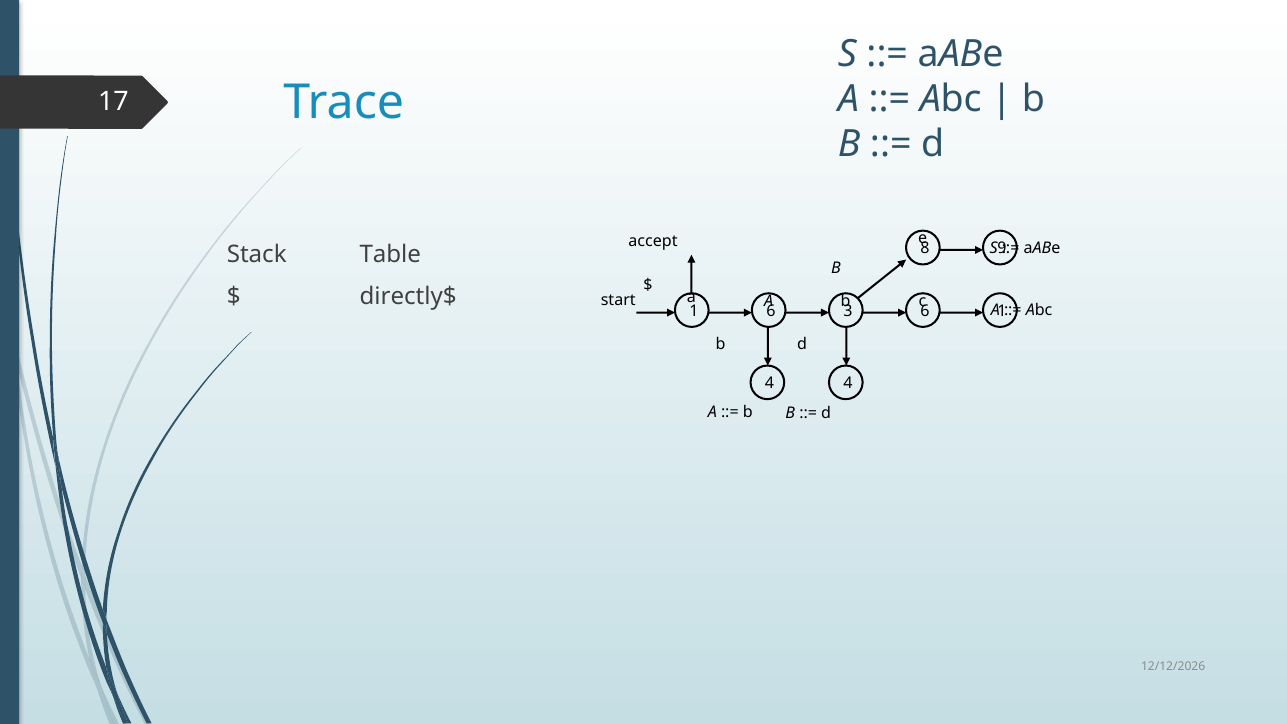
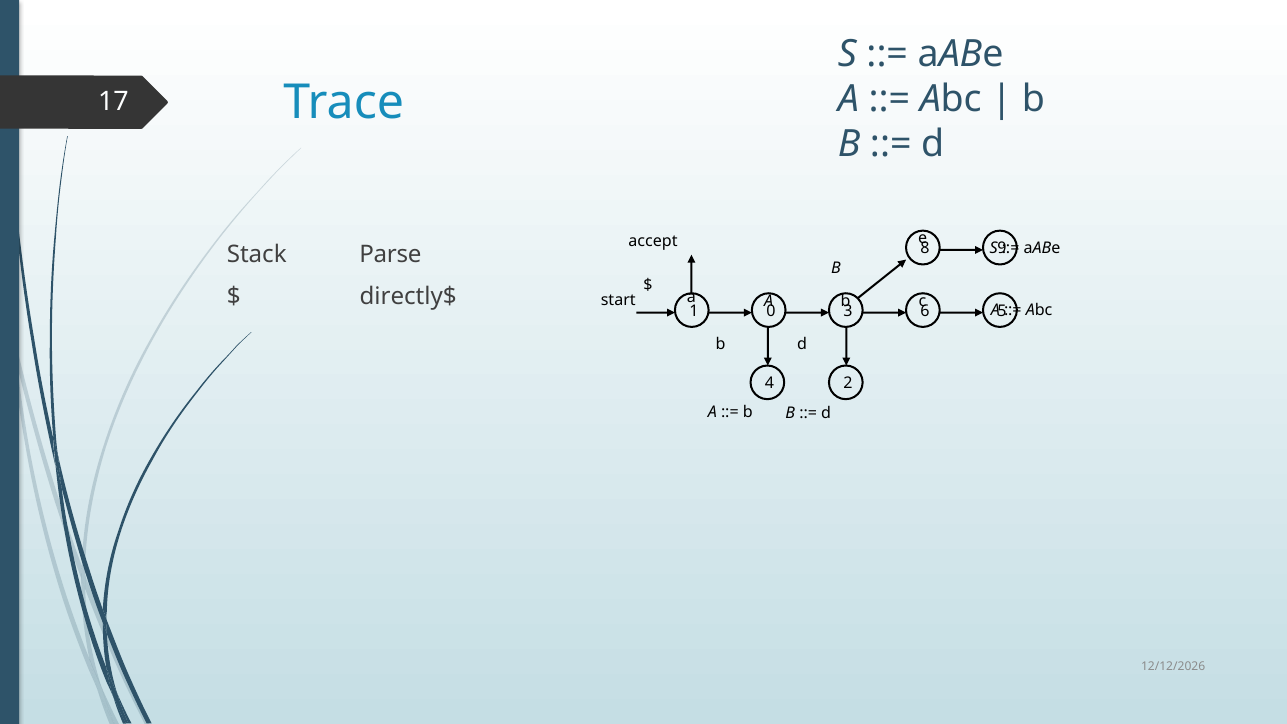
Table: Table -> Parse (390, 254)
1 6: 6 -> 0 (771, 311)
6 1: 1 -> 5 (1002, 311)
4 4: 4 -> 2 (848, 383)
